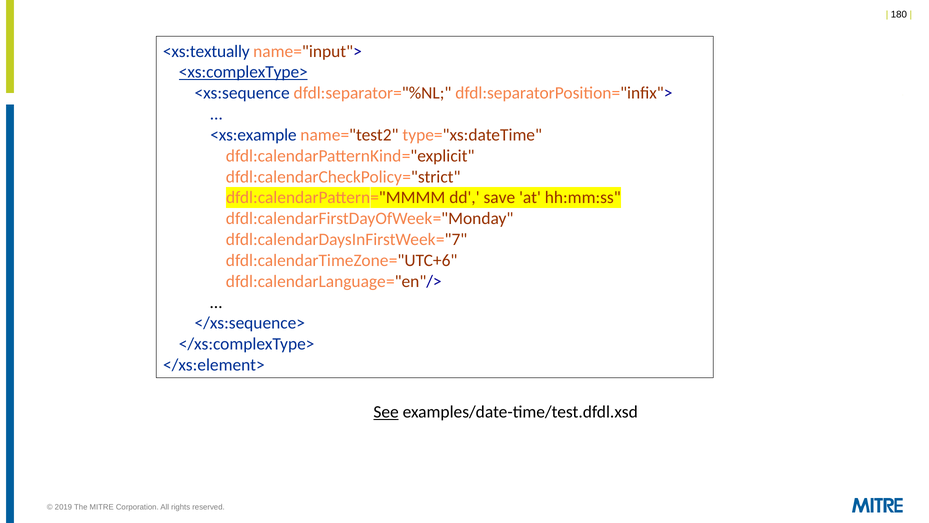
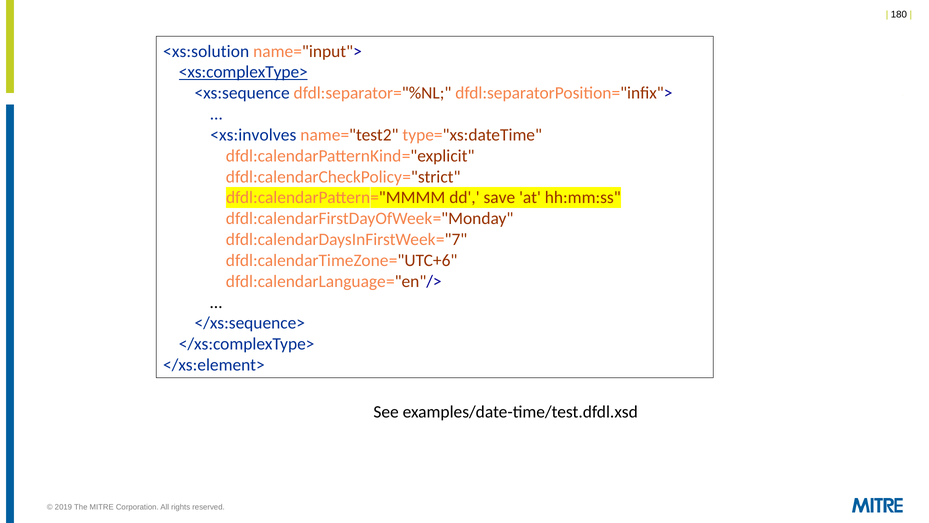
<xs:textually: <xs:textually -> <xs:solution (206, 51)
<xs:example: <xs:example -> <xs:involves (253, 135)
See underline: present -> none (386, 412)
